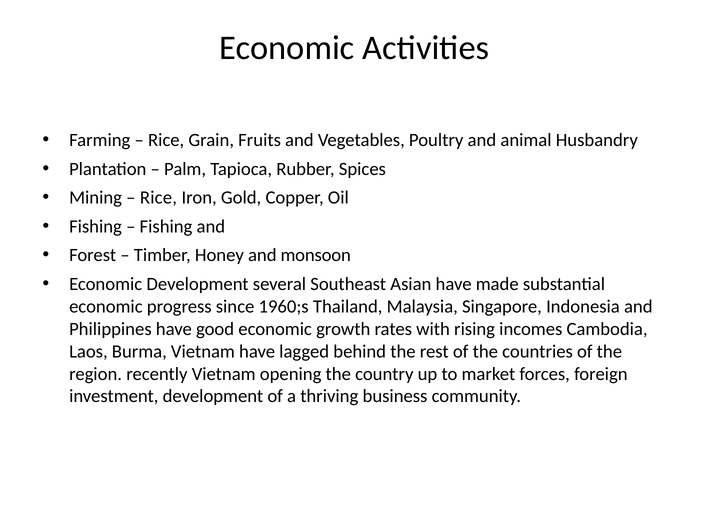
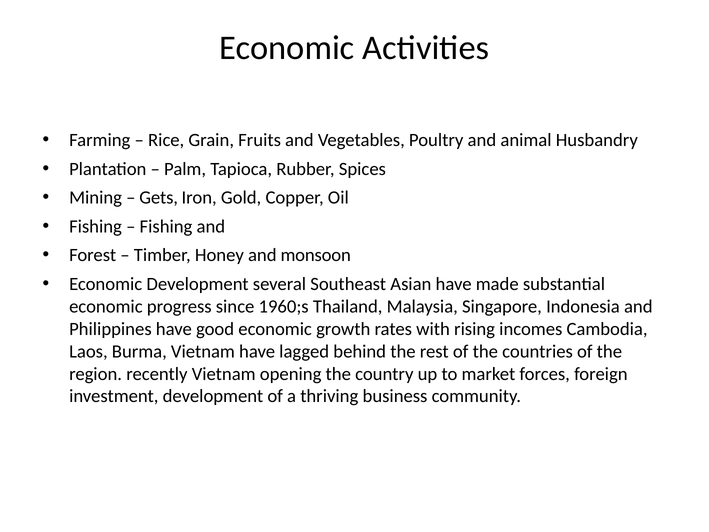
Rice: Rice -> Gets (159, 198)
